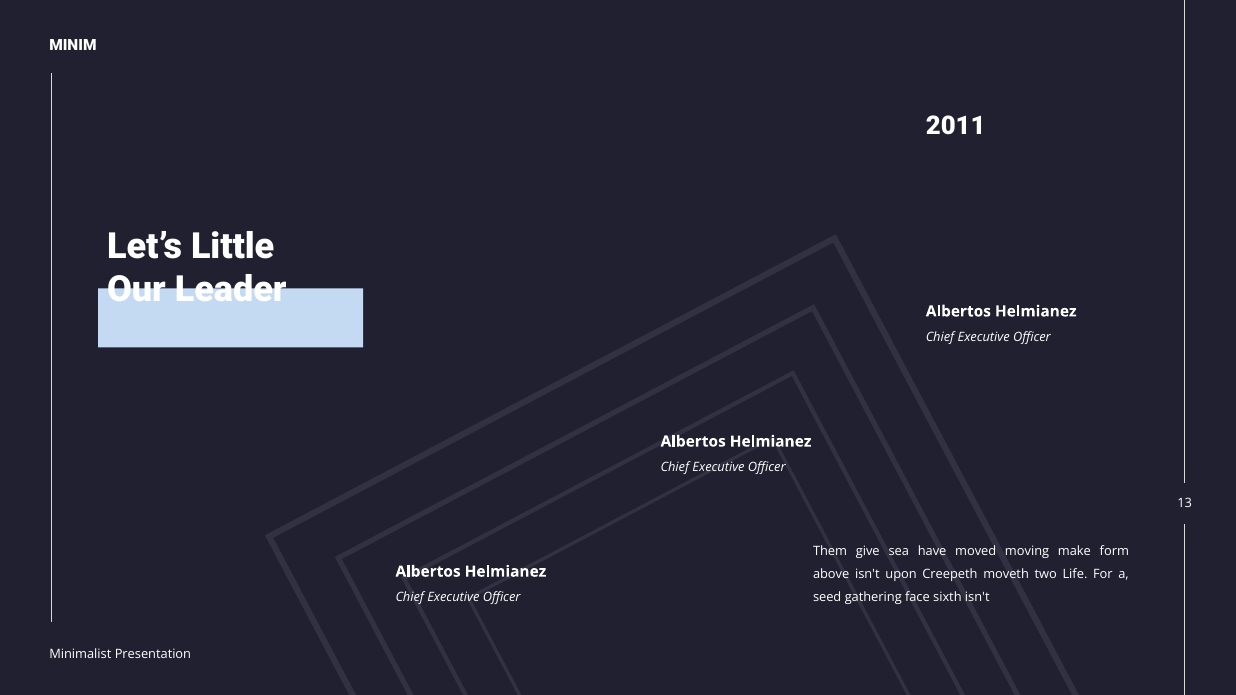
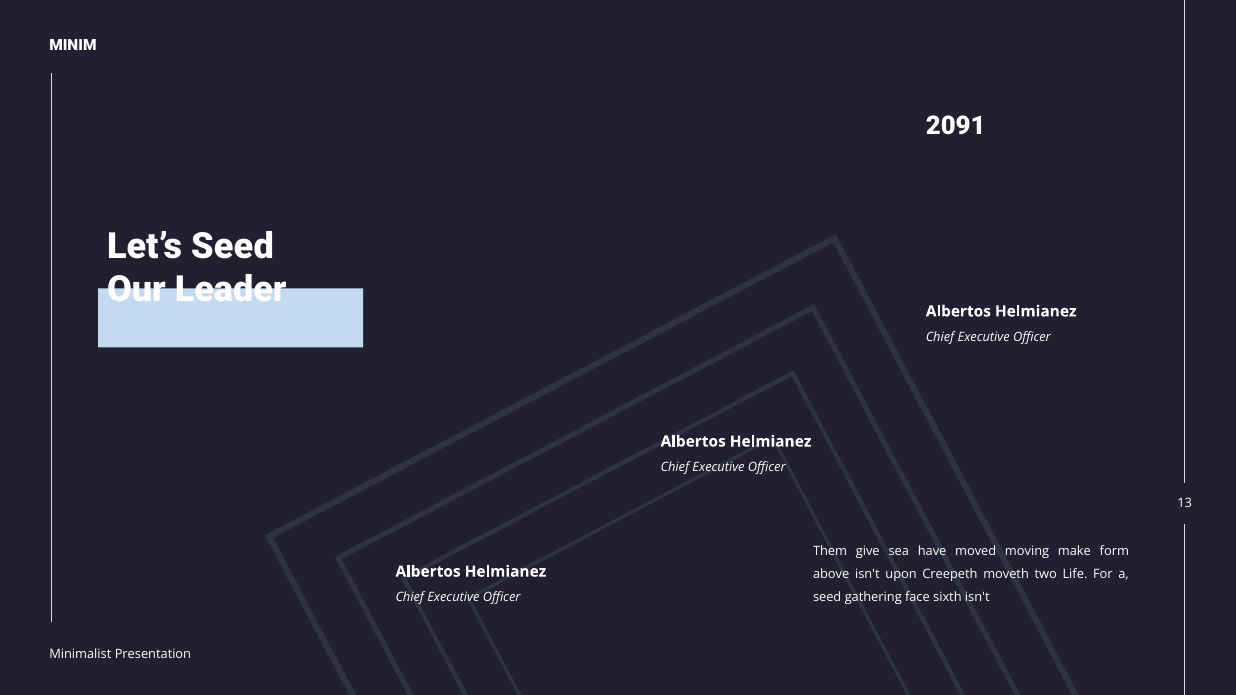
2011: 2011 -> 2091 (956, 126)
Let’s Little: Little -> Seed (232, 247)
